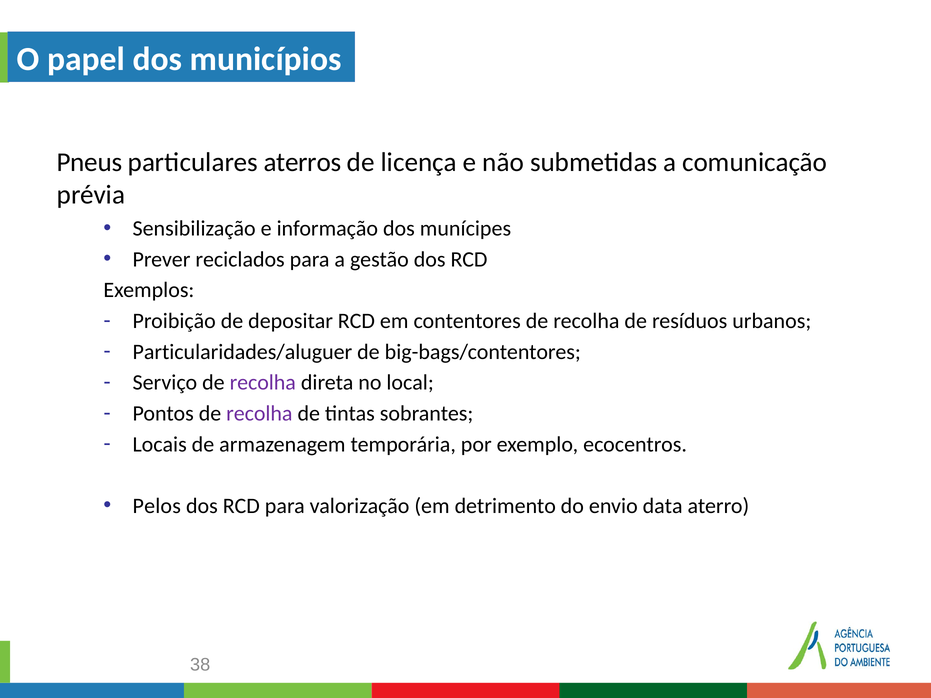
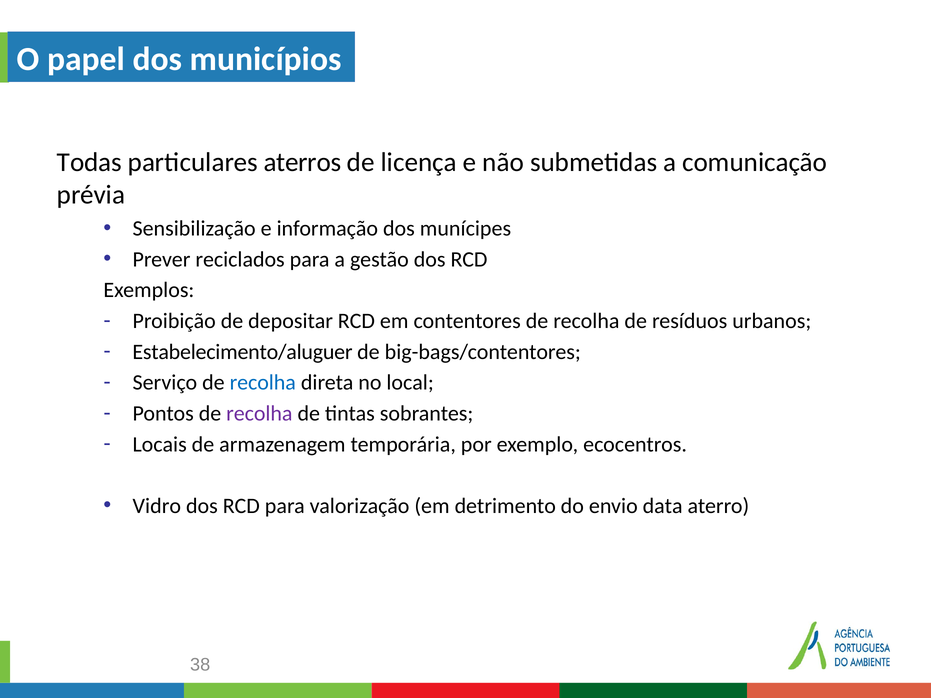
Pneus: Pneus -> Todas (89, 163)
Particularidades/aluguer: Particularidades/aluguer -> Estabelecimento/aluguer (242, 352)
recolha colour: purple -> blue (263, 383)
Pelos: Pelos -> Vidro (157, 506)
